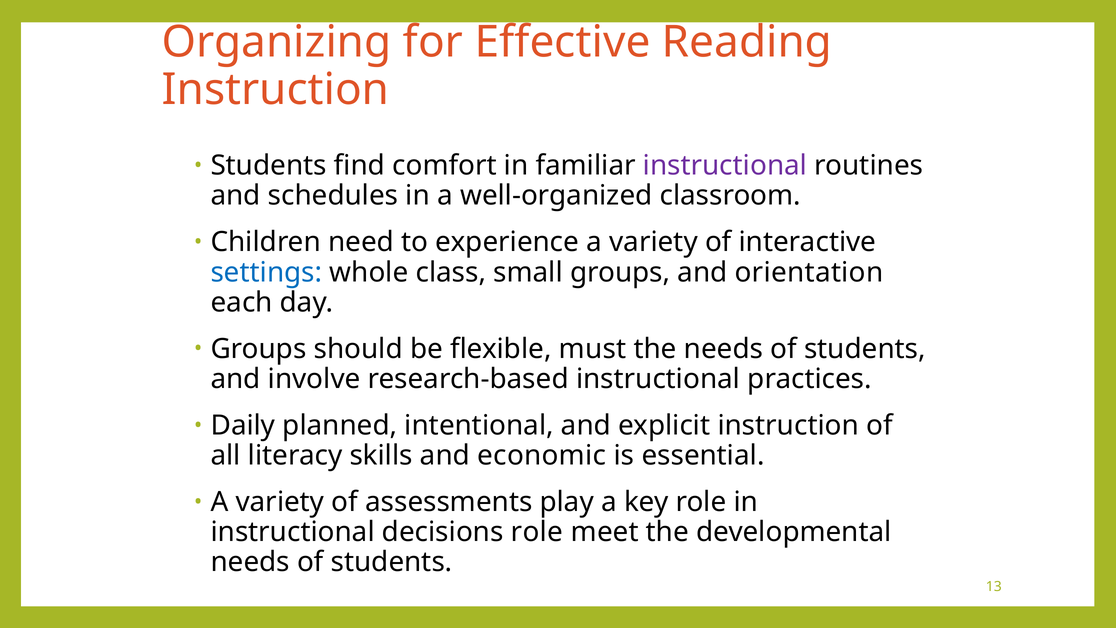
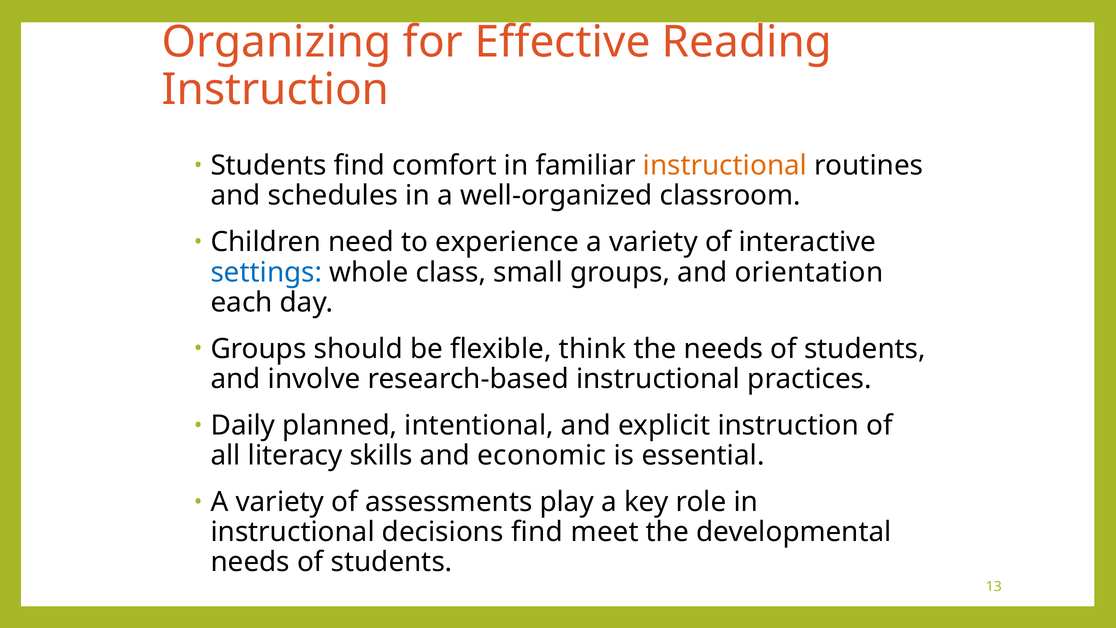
instructional colour: purple -> orange (725, 166)
must: must -> think (592, 349)
decisions role: role -> find (537, 532)
